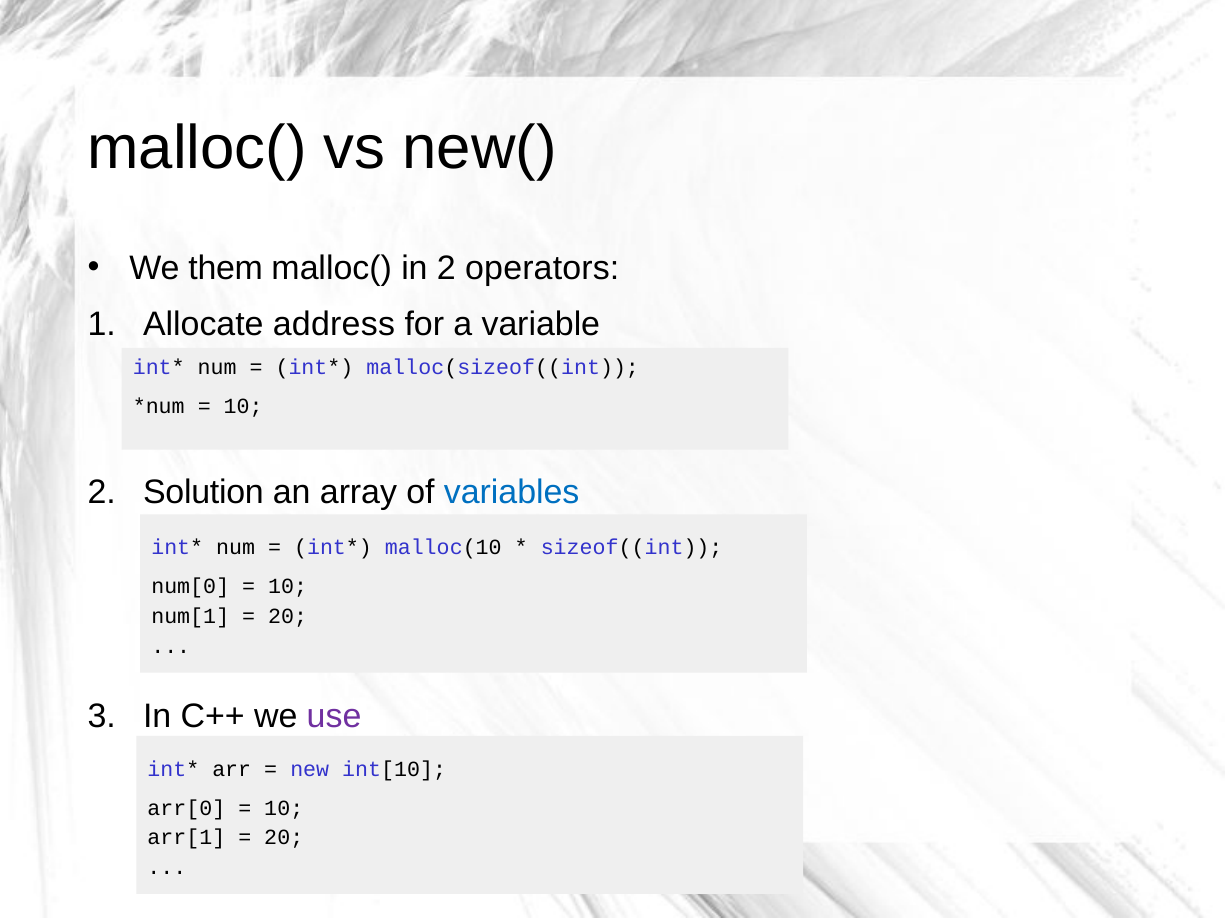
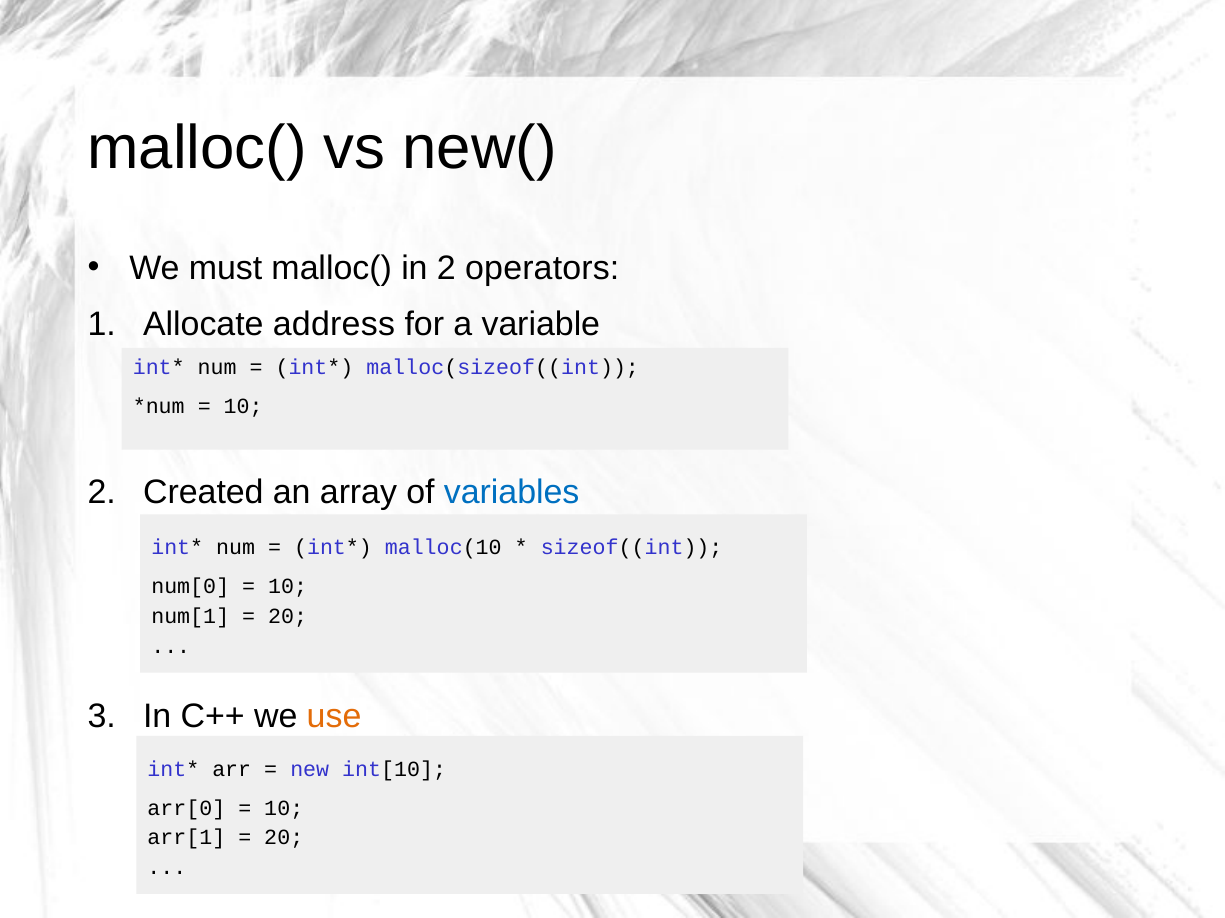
them: them -> must (226, 268)
Solution: Solution -> Created (203, 493)
use colour: purple -> orange (334, 717)
